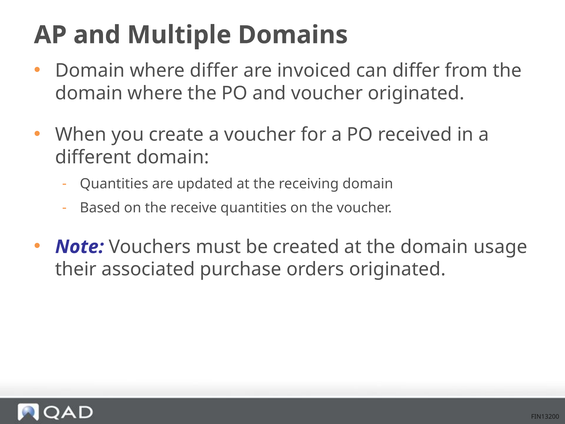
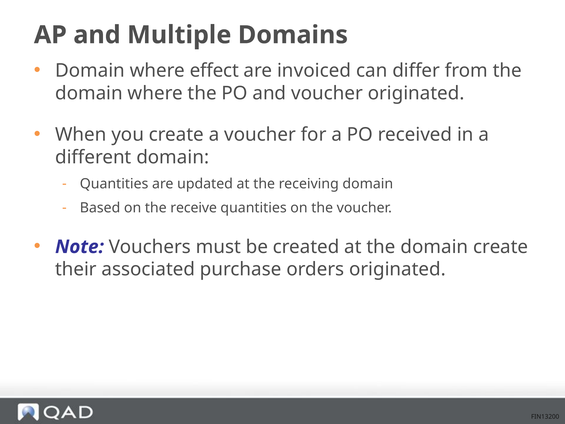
where differ: differ -> effect (214, 71)
domain usage: usage -> create (501, 247)
